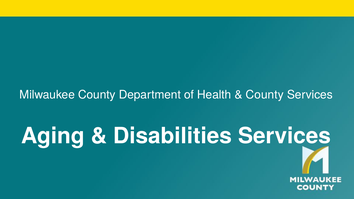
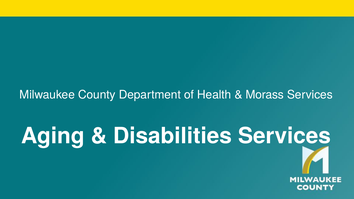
County: County -> Morass (265, 95)
